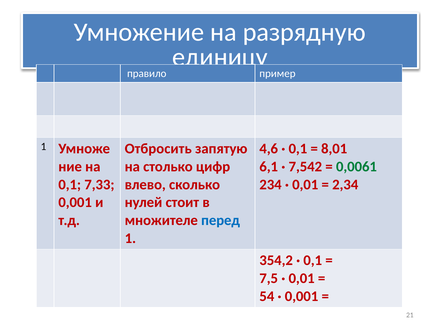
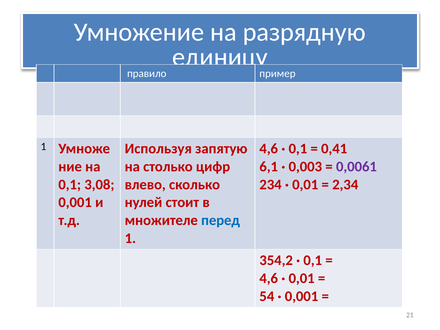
Отбросить: Отбросить -> Используя (158, 149)
8,01: 8,01 -> 0,41 (334, 149)
7,542: 7,542 -> 0,003 (305, 167)
0,0061 colour: green -> purple (356, 167)
7,33: 7,33 -> 3,08 (99, 185)
7,5: 7,5 -> 4,6 (269, 278)
